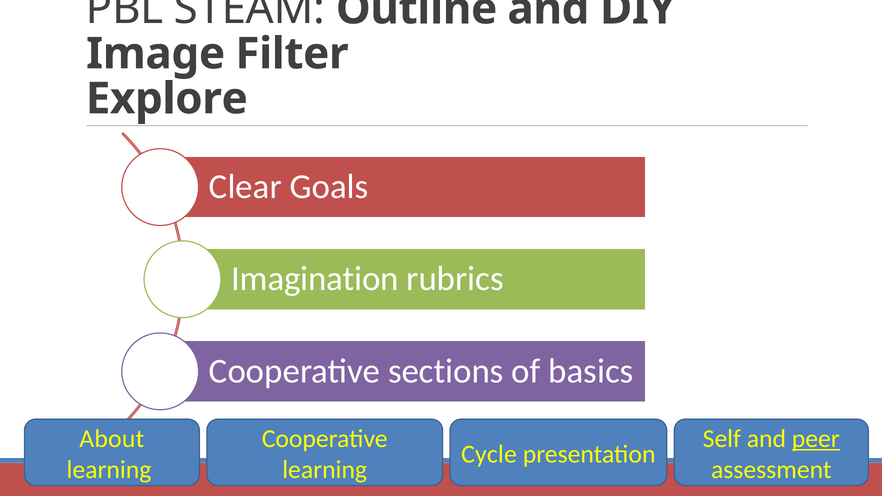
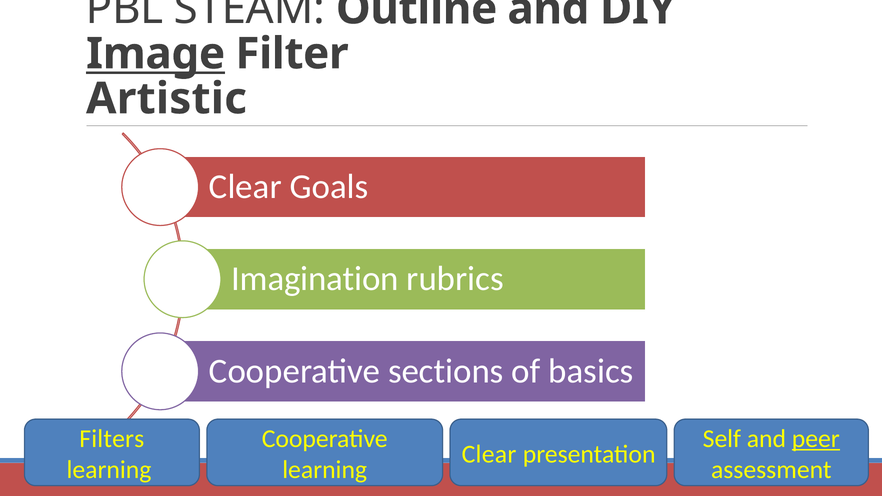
Image underline: none -> present (156, 54)
Explore: Explore -> Artistic (166, 99)
About: About -> Filters (112, 439)
Cycle: Cycle -> Clear (489, 454)
